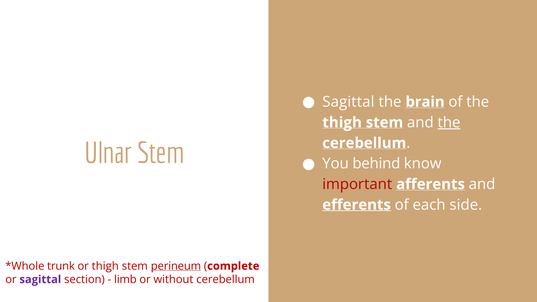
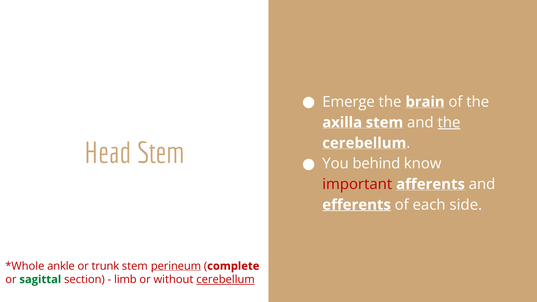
Sagittal: Sagittal -> Emerge (349, 102)
thigh: thigh -> axilla (342, 123)
Ulnar: Ulnar -> Head (108, 153)
trunk: trunk -> ankle (61, 266)
or thigh: thigh -> trunk (105, 266)
sagittal colour: purple -> green (40, 280)
cerebellum underline: none -> present (226, 280)
